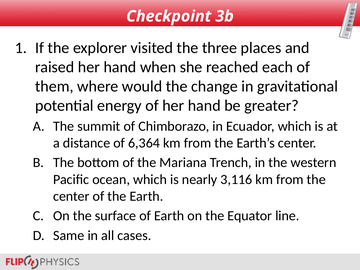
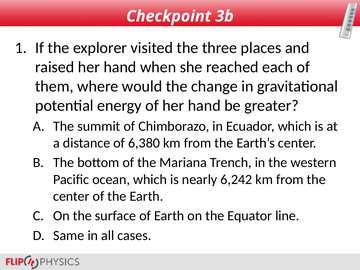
6,364: 6,364 -> 6,380 (144, 143)
3,116: 3,116 -> 6,242 (236, 179)
